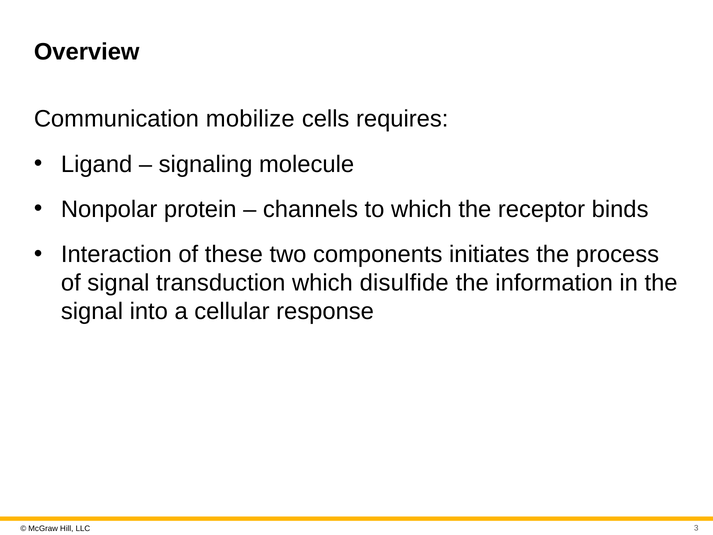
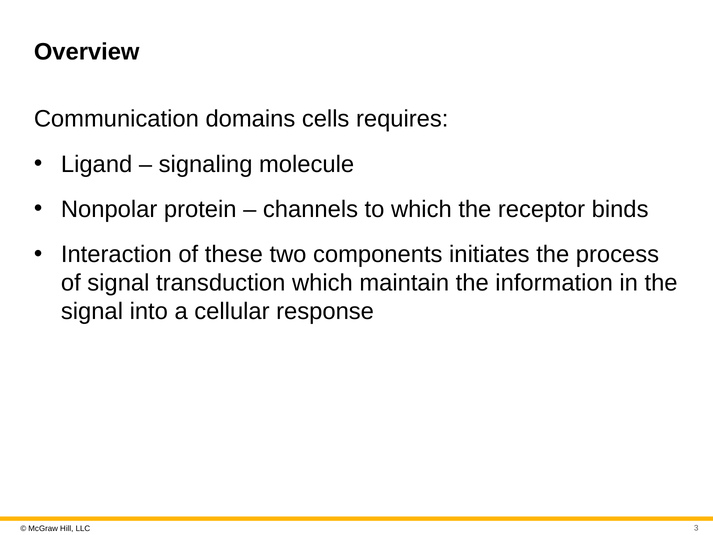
mobilize: mobilize -> domains (250, 119)
disulfide: disulfide -> maintain (404, 283)
